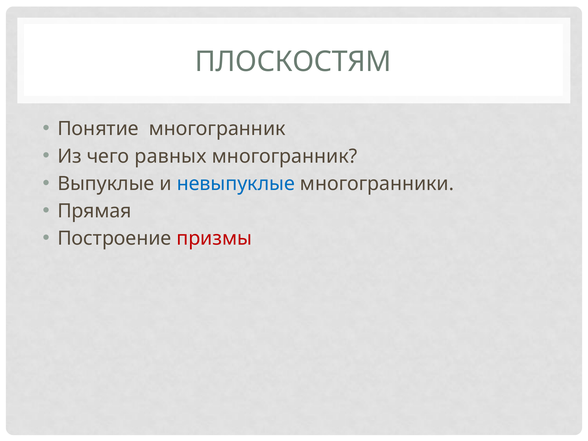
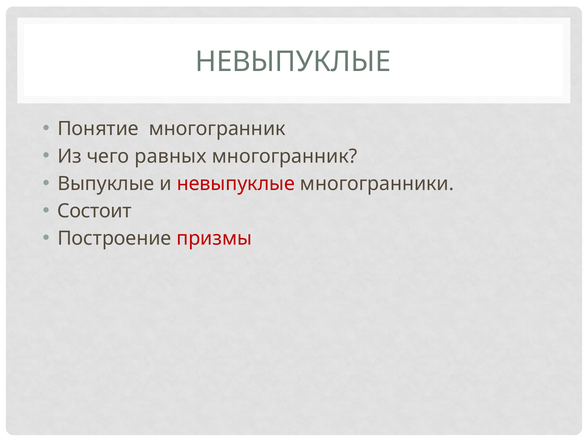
ПЛОСКОСТЯМ: ПЛОСКОСТЯМ -> НЕВЫПУКЛЫЕ (293, 62)
невыпуклые colour: blue -> red (236, 184)
Прямая: Прямая -> Состоит (94, 211)
